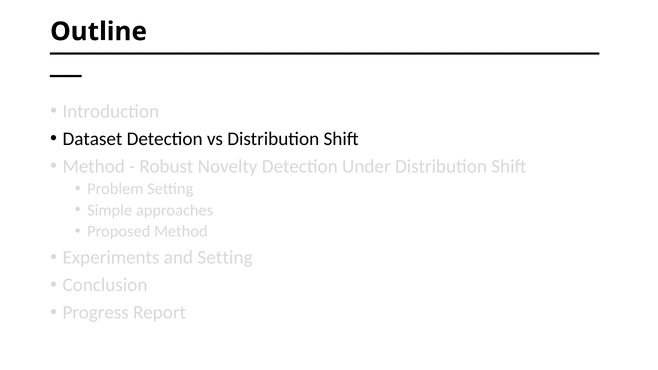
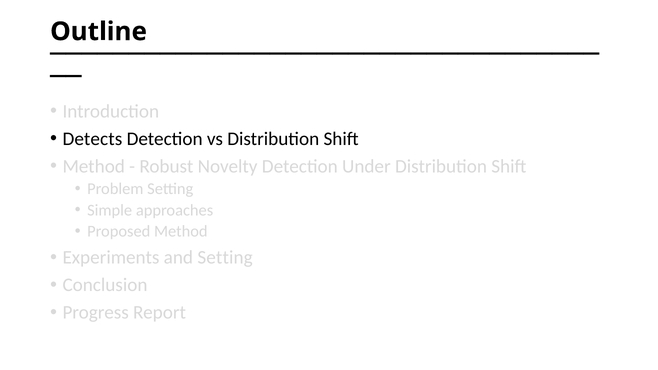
Dataset: Dataset -> Detects (92, 139)
